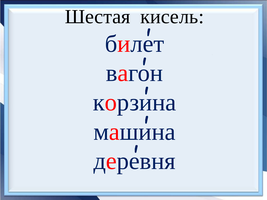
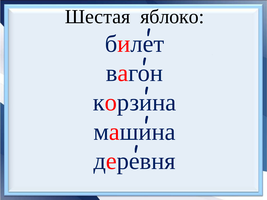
кисель: кисель -> яблоко (172, 17)
